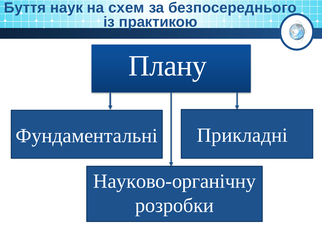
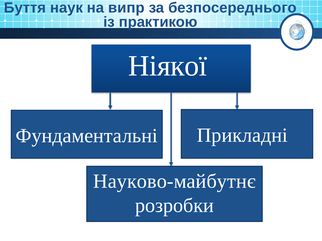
схем: схем -> випр (126, 8)
Плану: Плану -> Ніякої (168, 66)
Науково-органічну: Науково-органічну -> Науково-майбутнє (174, 182)
